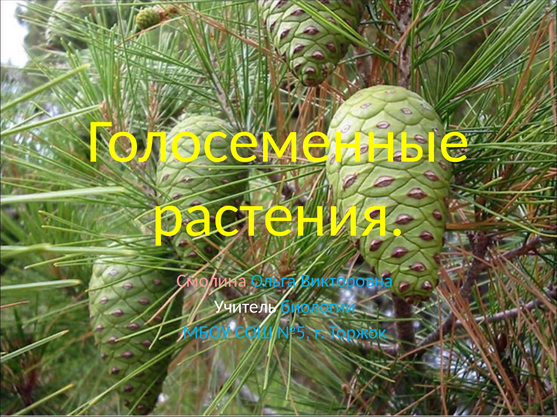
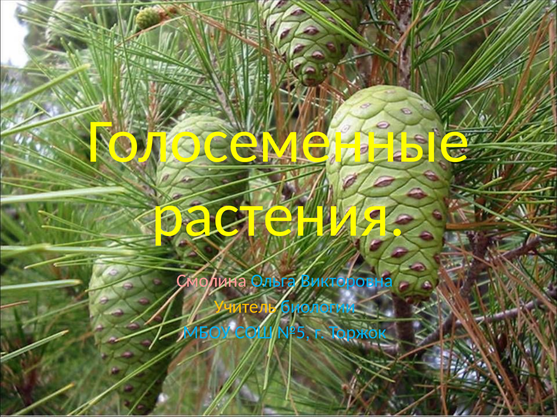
Учитель colour: white -> yellow (245, 307)
